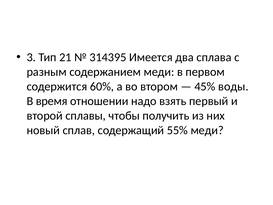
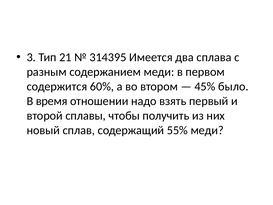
воды: воды -> было (233, 86)
